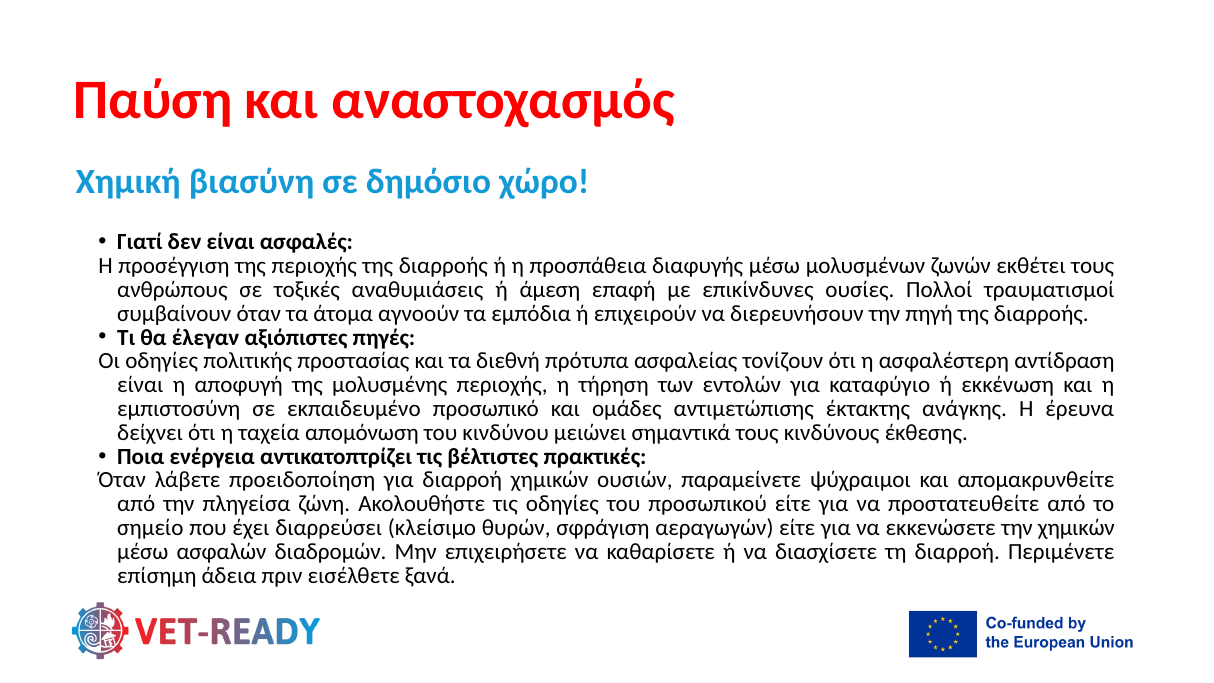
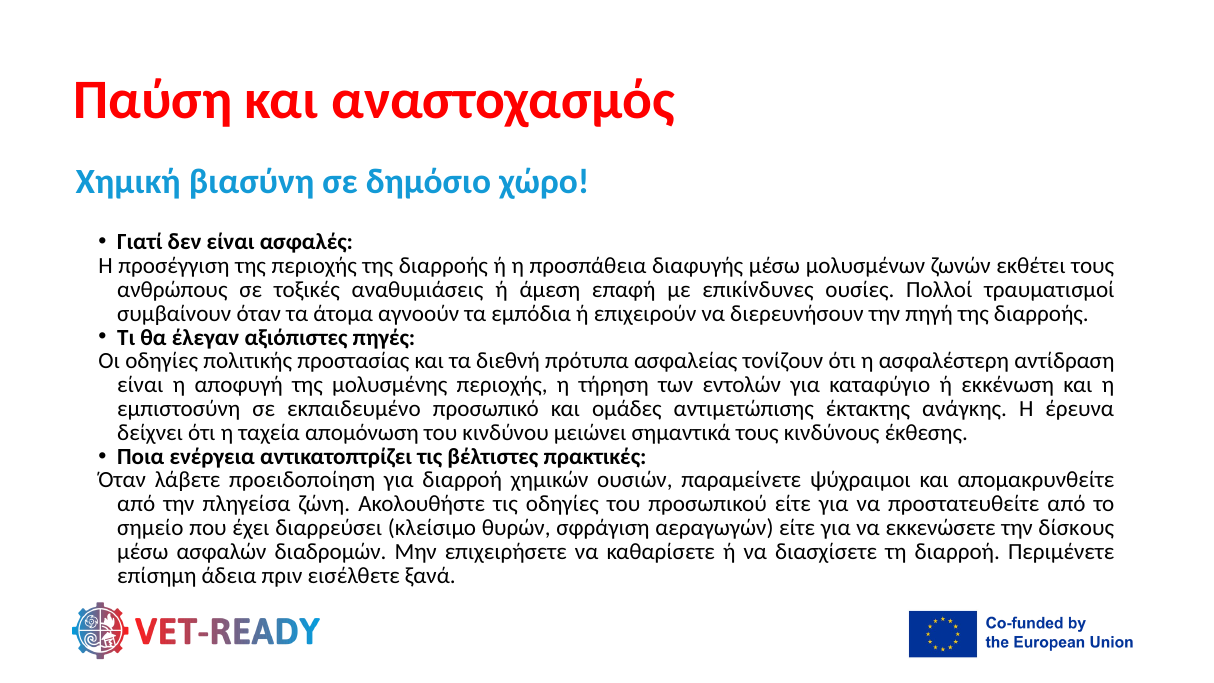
την χημικών: χημικών -> δίσκους (1076, 528)
